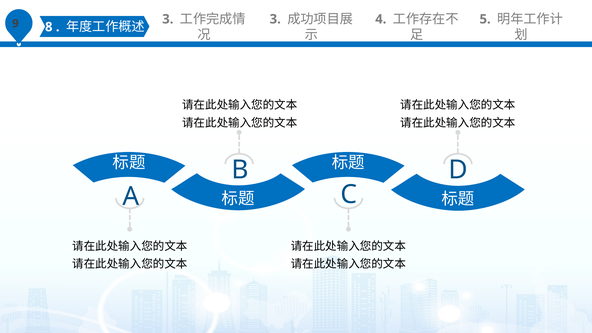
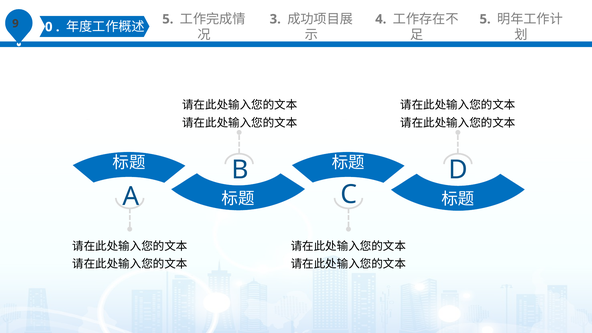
8: 8 -> 0 (49, 27)
3: 3 -> 5 (168, 19)
